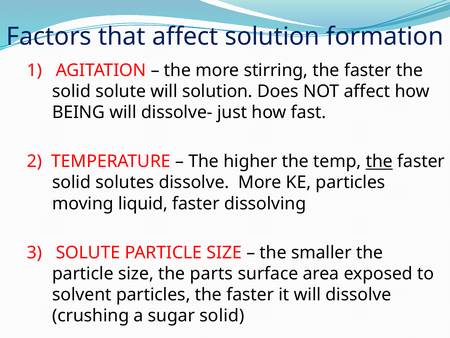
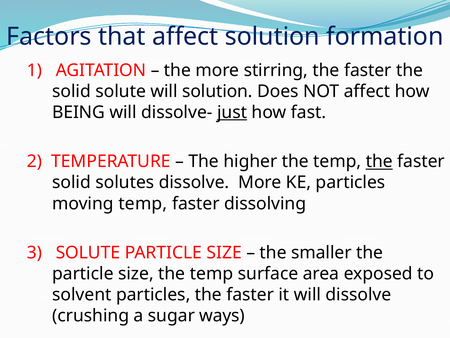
just underline: none -> present (232, 112)
moving liquid: liquid -> temp (143, 203)
size the parts: parts -> temp (211, 273)
sugar solid: solid -> ways (222, 315)
